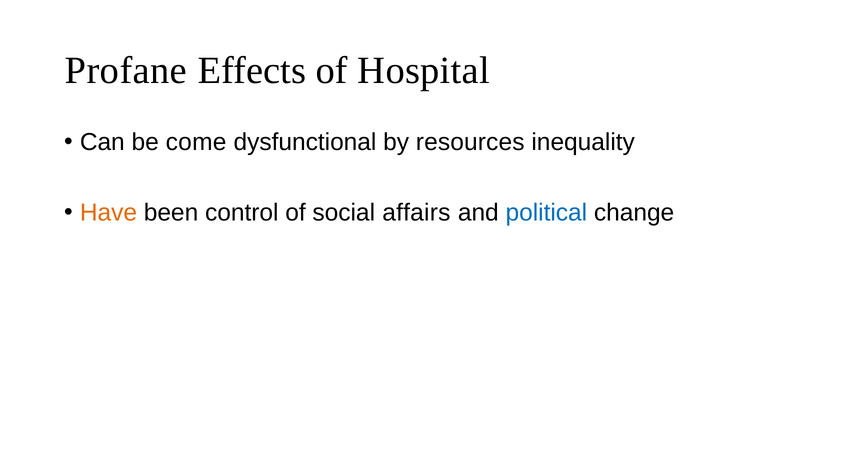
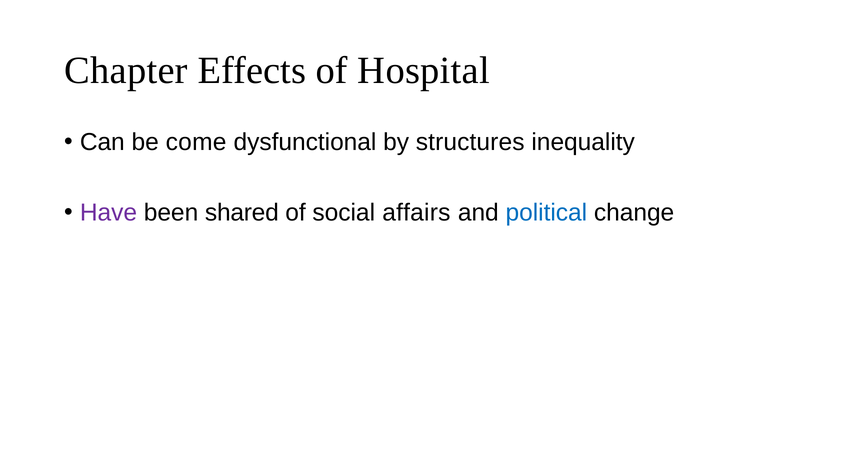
Profane: Profane -> Chapter (126, 71)
resources: resources -> structures (470, 142)
Have colour: orange -> purple (108, 213)
control: control -> shared (242, 213)
